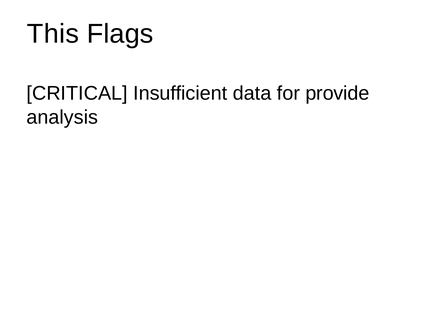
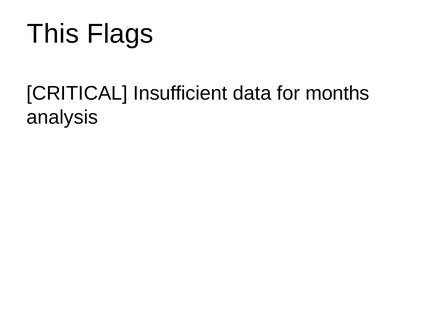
provide: provide -> months (337, 93)
